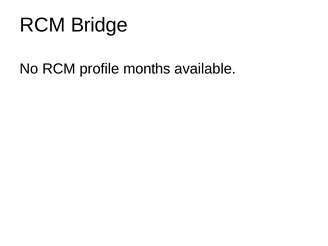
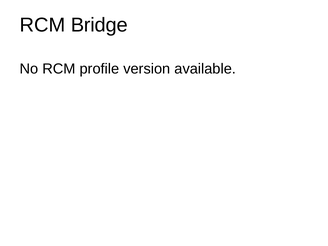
months: months -> version (147, 69)
